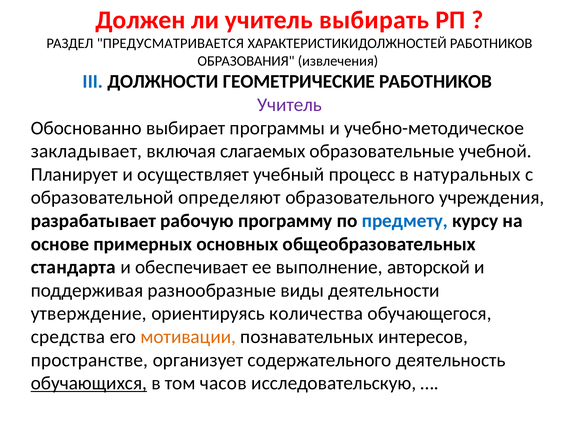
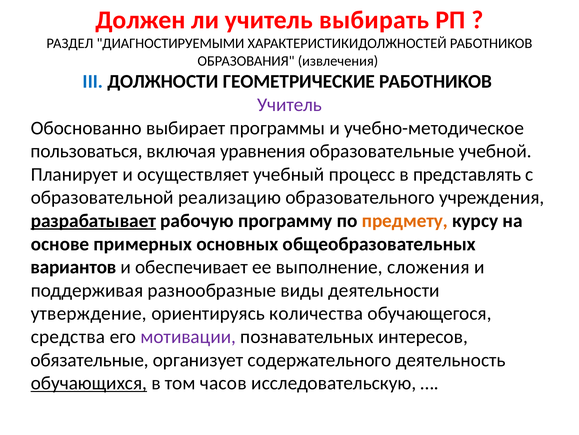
ПРЕДУСМАТРИВАЕТСЯ: ПРЕДУСМАТРИВАЕТСЯ -> ДИАГНОСТИРУЕМЫМИ (170, 43)
закладывает: закладывает -> пользоваться (87, 151)
слагаемых: слагаемых -> уравнения (263, 151)
натуральных: натуральных -> представлять (467, 174)
определяют: определяют -> реализацию (230, 197)
разрабатывает underline: none -> present (93, 220)
предмету colour: blue -> orange (405, 220)
стандарта: стандарта -> вариантов (73, 267)
авторской: авторской -> сложения (428, 267)
мотивации colour: orange -> purple (188, 336)
пространстве: пространстве -> обязательные (90, 359)
